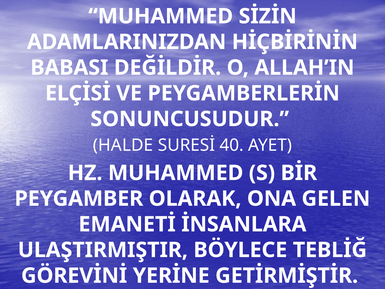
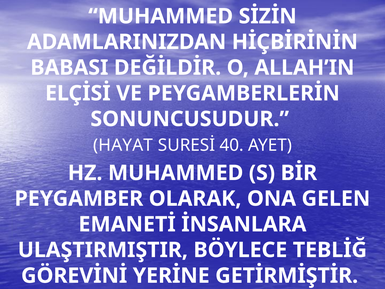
HALDE: HALDE -> HAYAT (123, 145)
